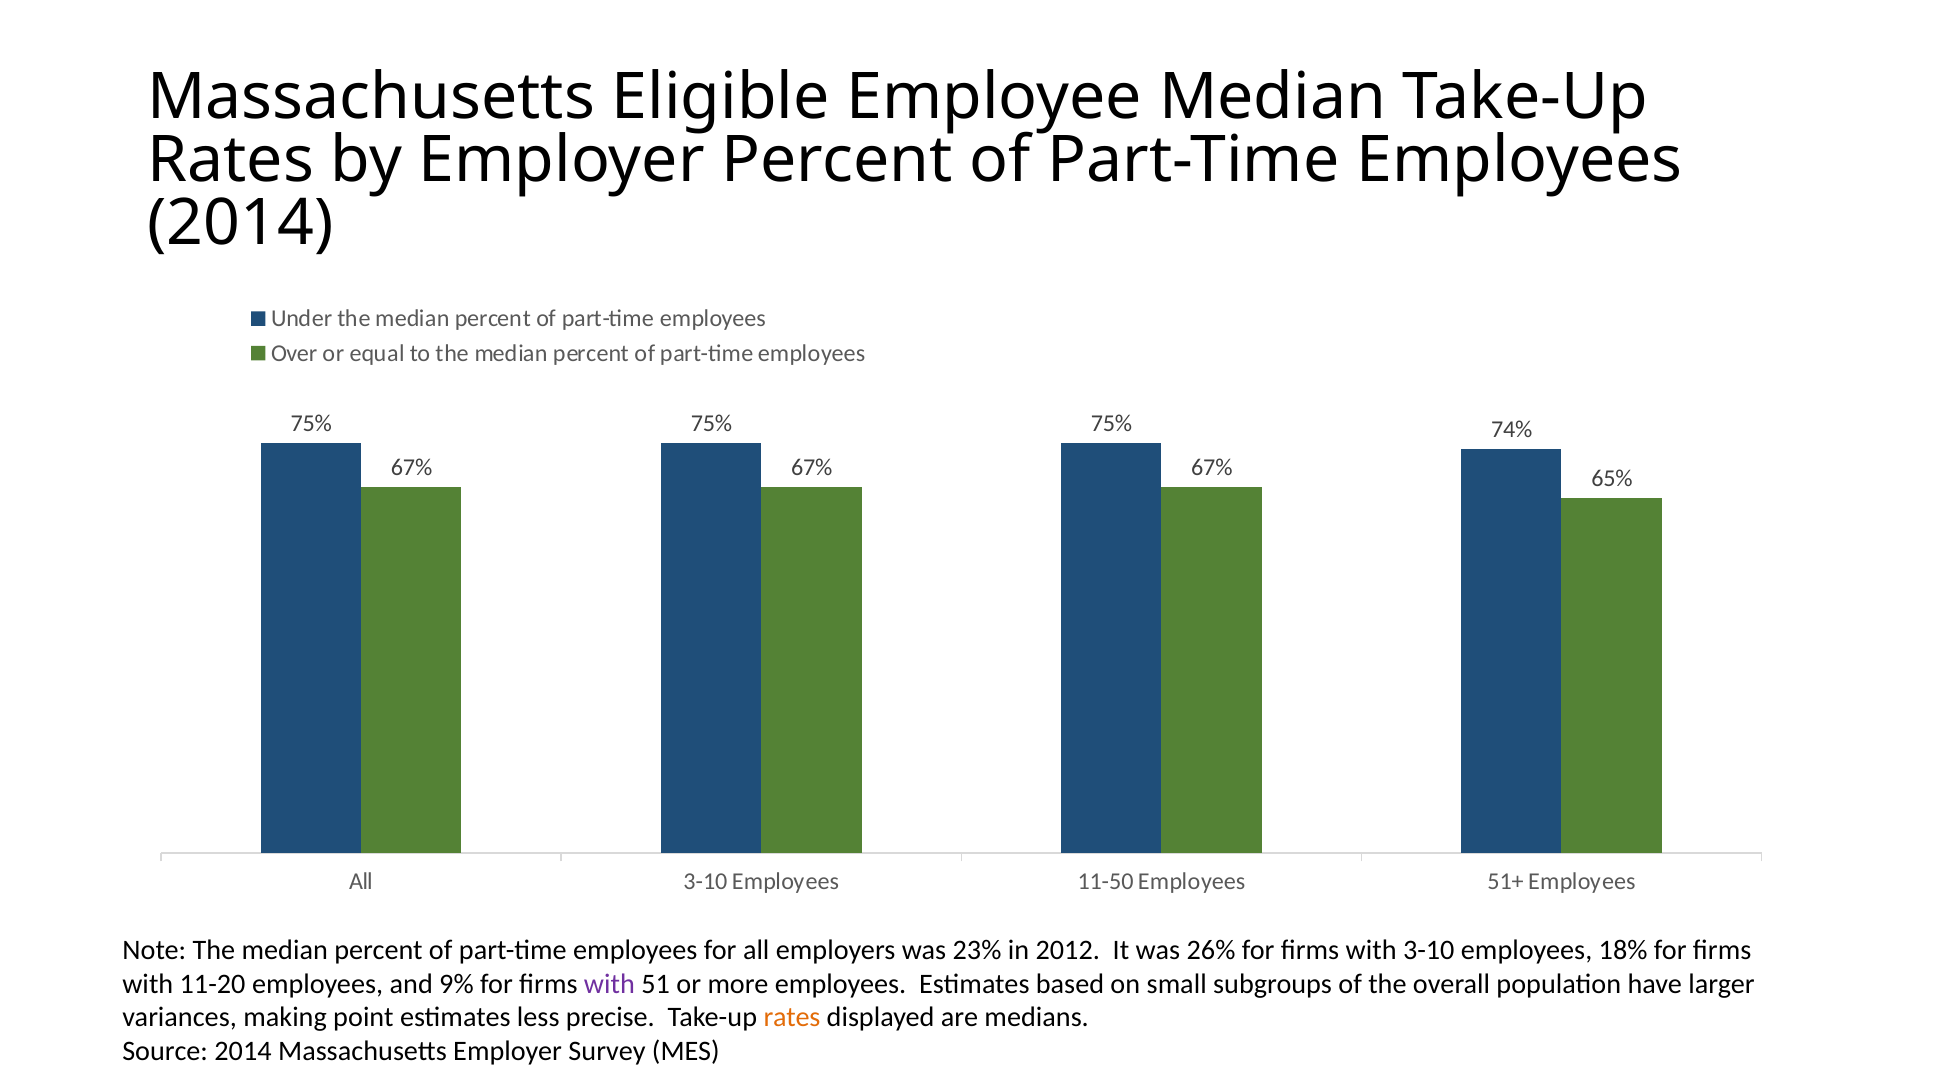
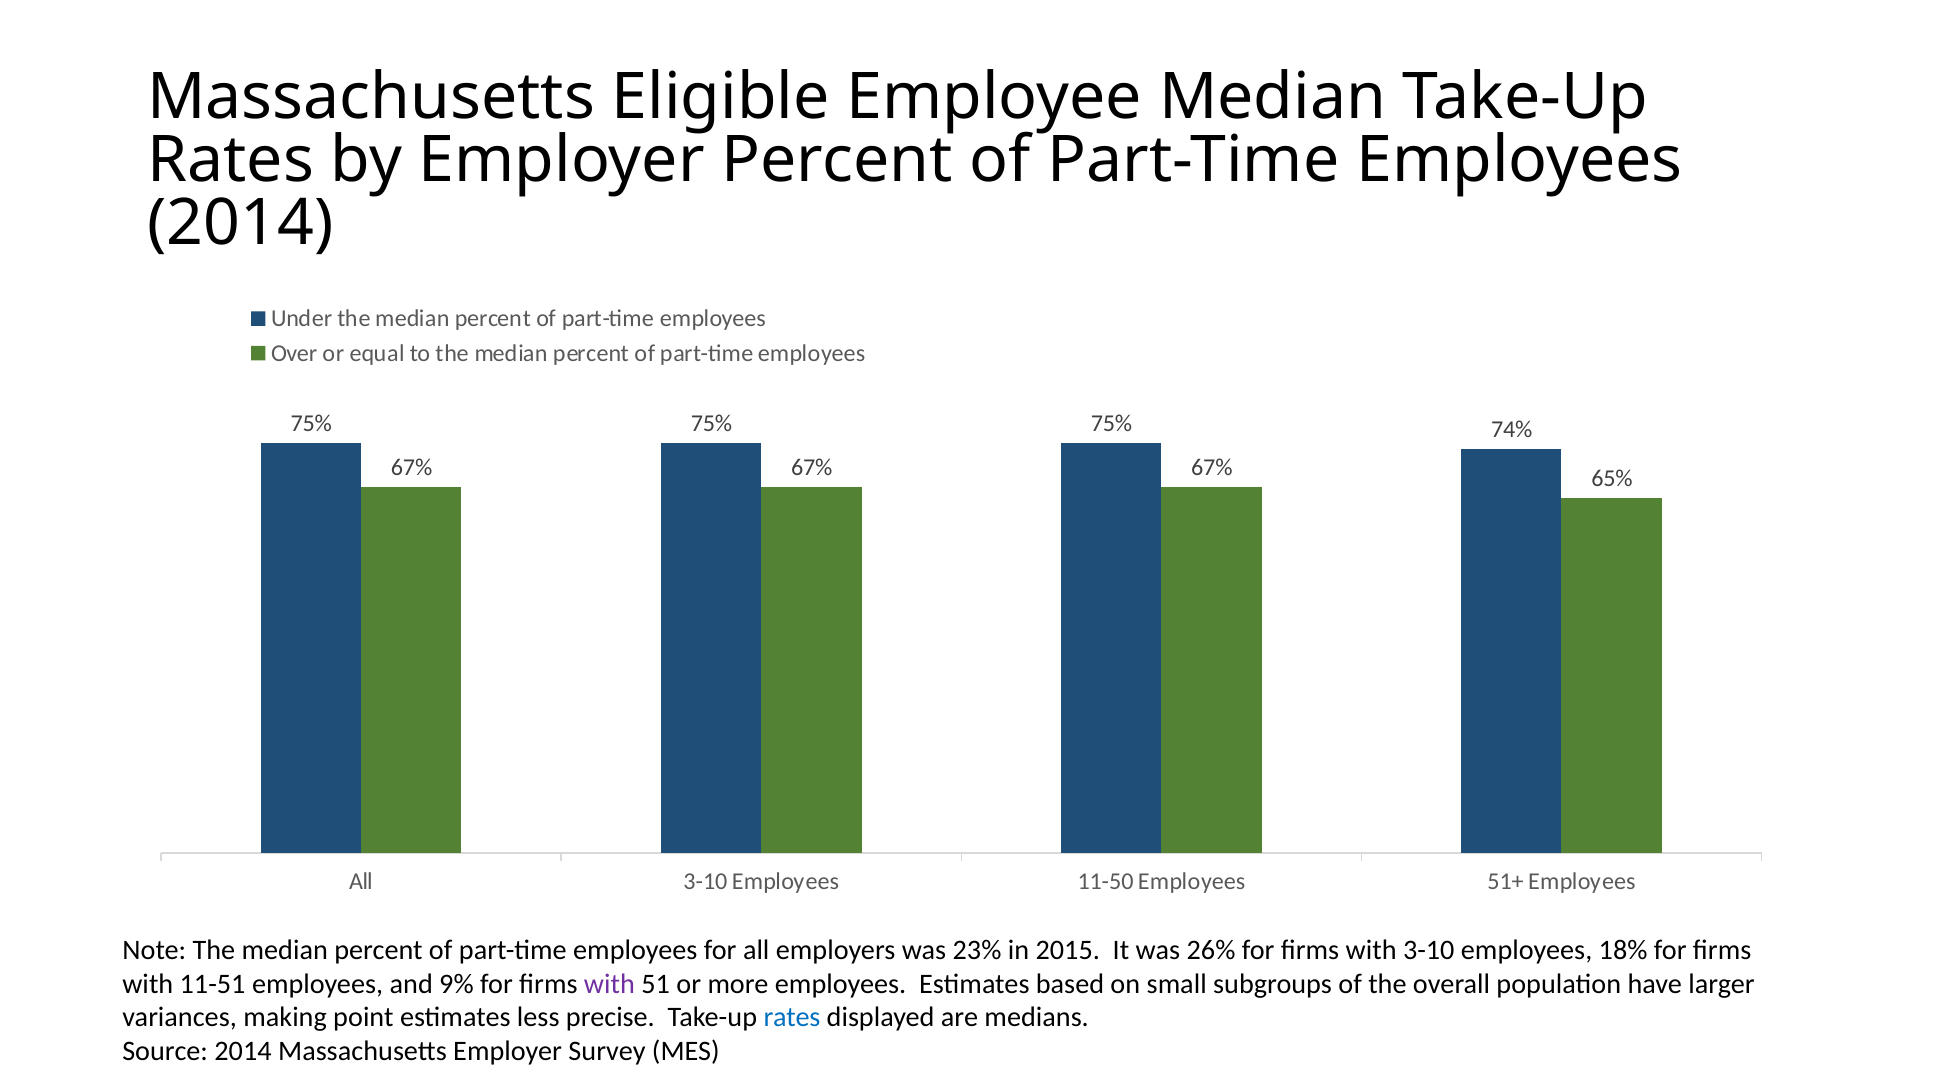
2012: 2012 -> 2015 (1068, 950)
11-20: 11-20 -> 11-51 (213, 984)
rates colour: orange -> blue (792, 1018)
